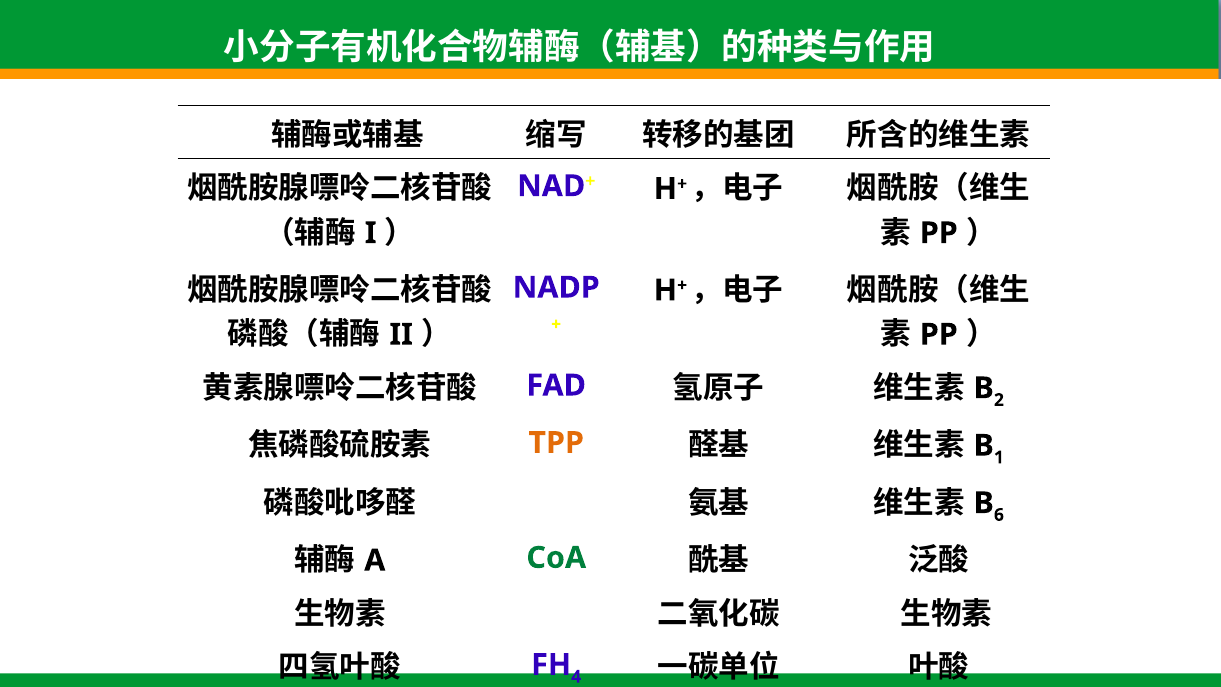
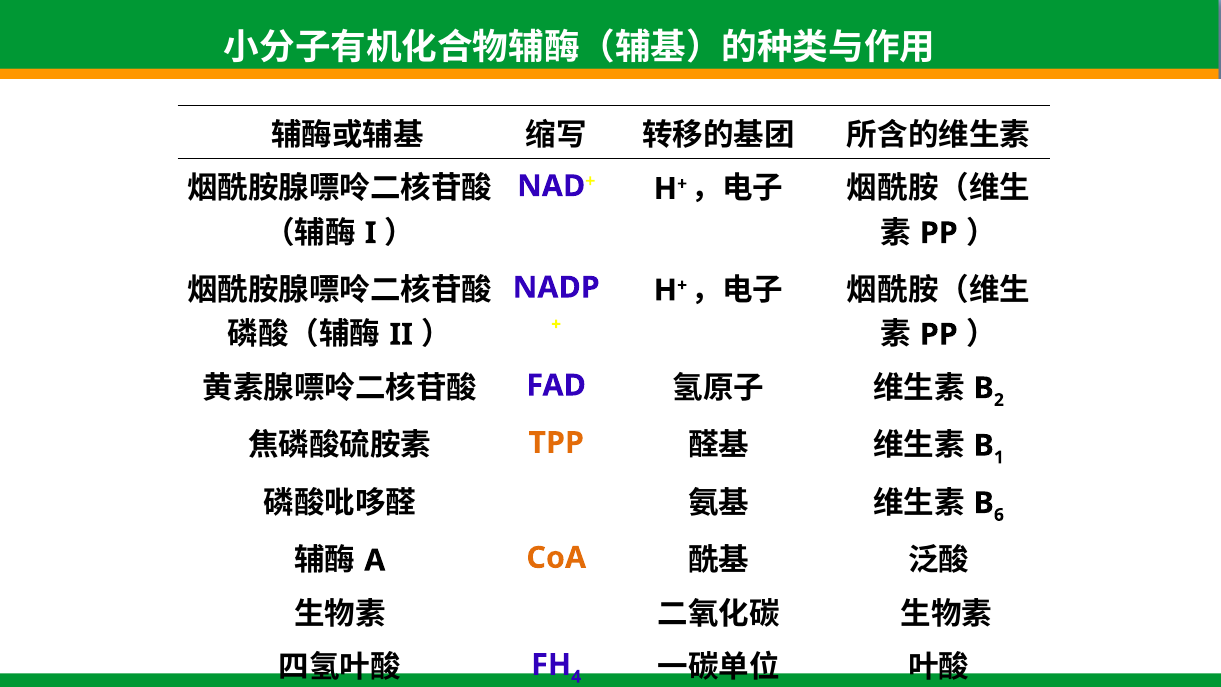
CoA colour: green -> orange (556, 558)
